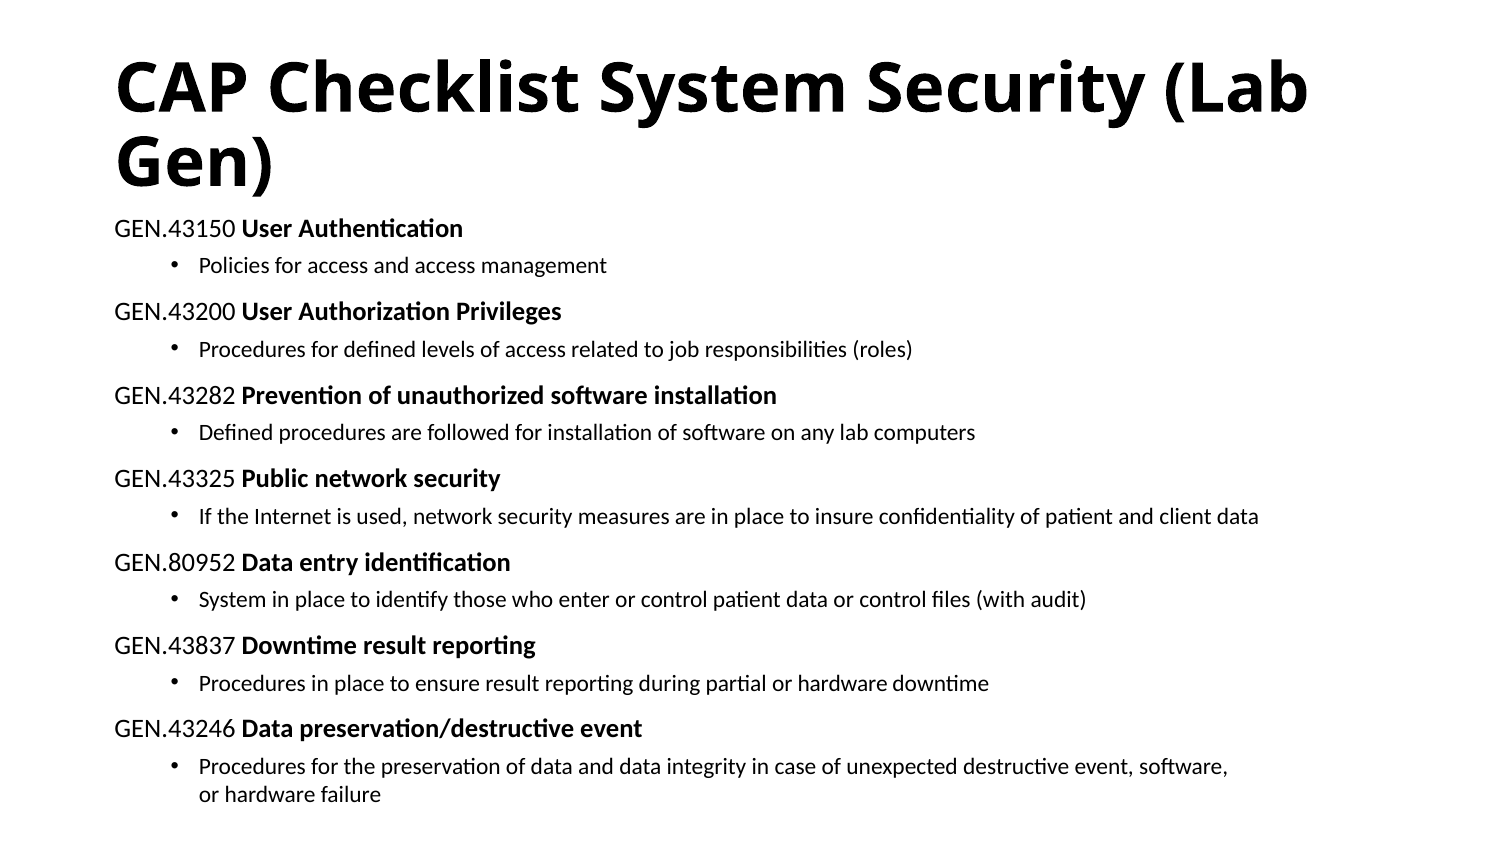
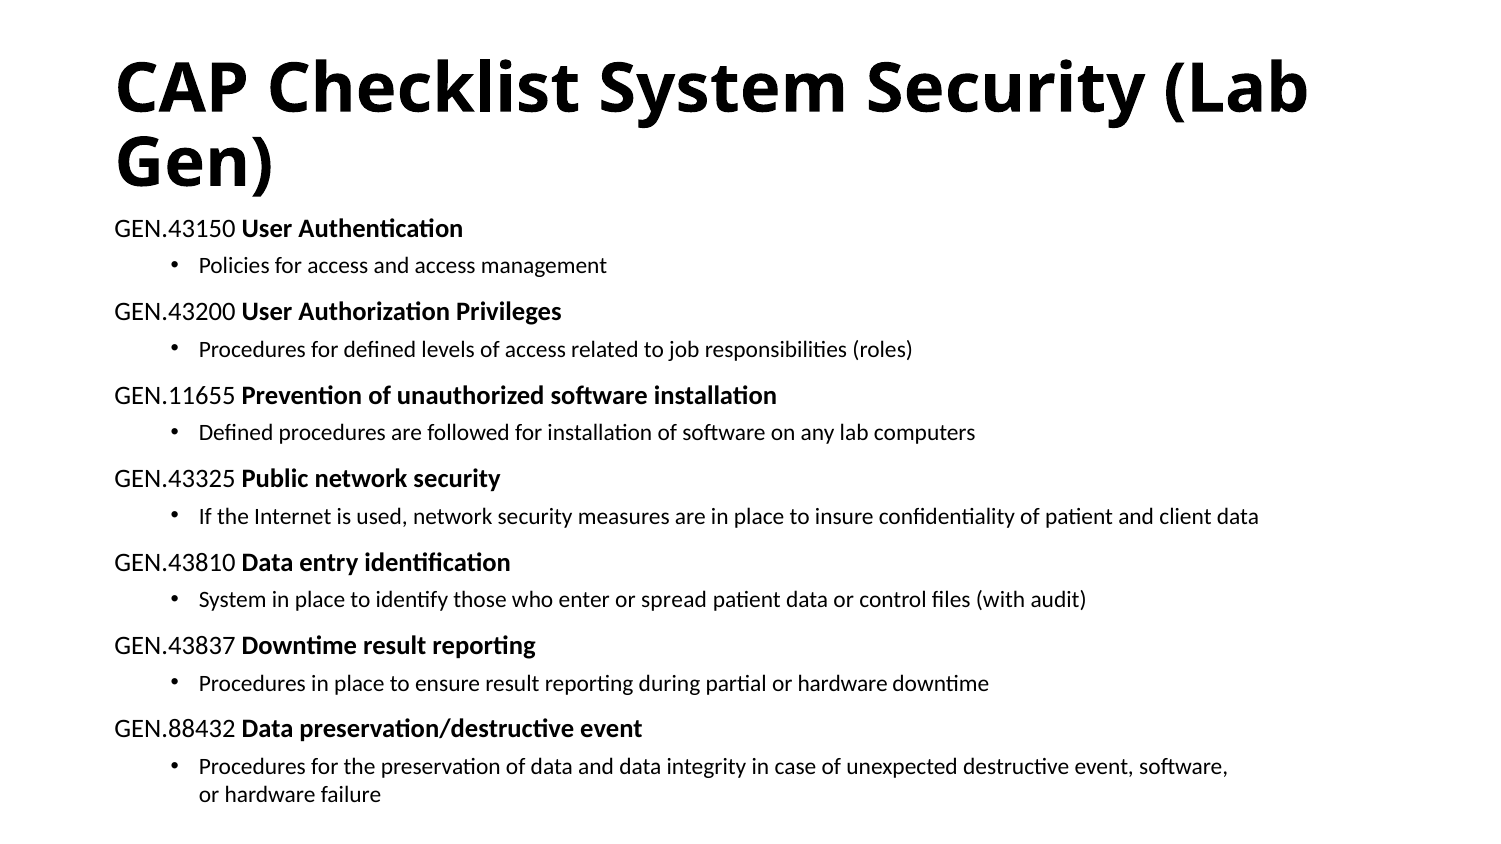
GEN.43282: GEN.43282 -> GEN.11655 (175, 395)
GEN.80952: GEN.80952 -> GEN.43810 (175, 562)
enter or control: control -> spread (674, 600)
GEN.43246: GEN.43246 -> GEN.88432 (175, 729)
